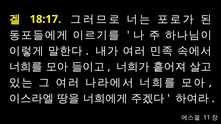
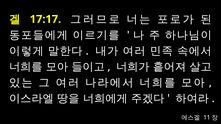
18:17: 18:17 -> 17:17 (45, 19)
